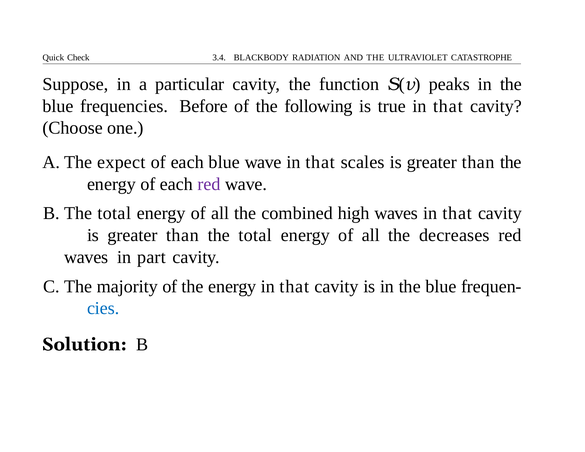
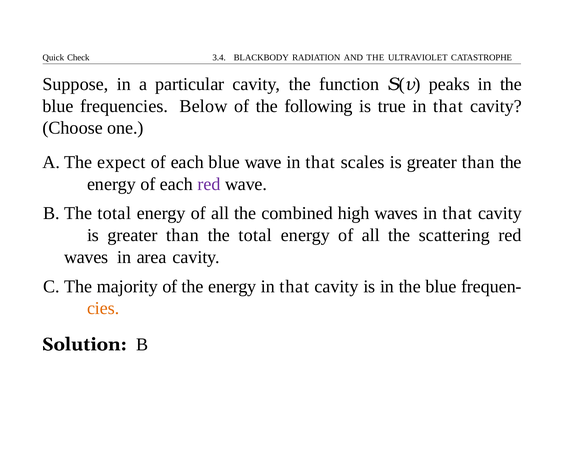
Before: Before -> Below (204, 106)
decreases: decreases -> scattering (454, 235)
part: part -> area (152, 257)
cies colour: blue -> orange (103, 308)
